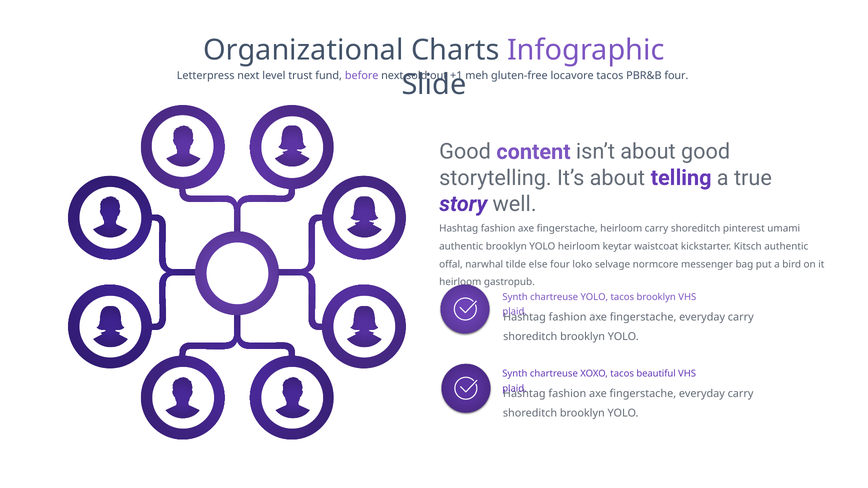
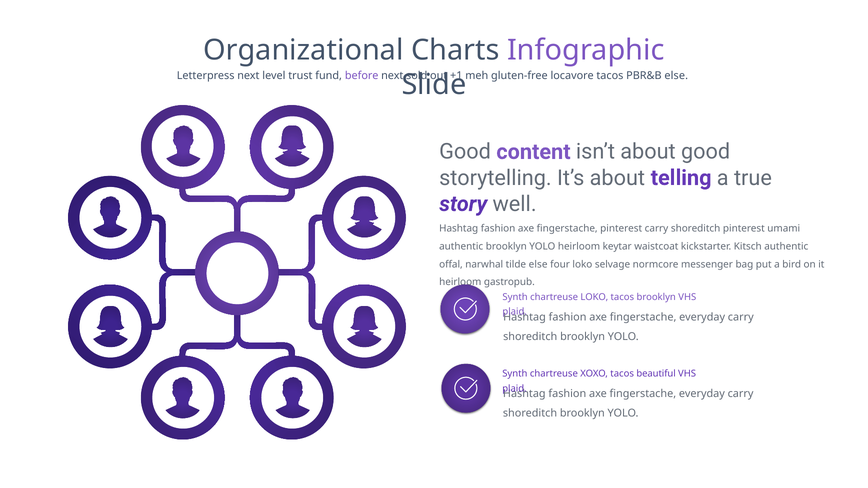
PBR&B four: four -> else (676, 76)
fingerstache heirloom: heirloom -> pinterest (621, 229)
chartreuse YOLO: YOLO -> LOKO (594, 297)
